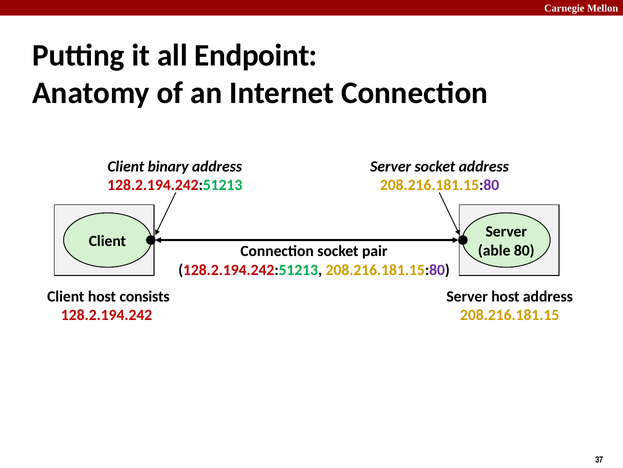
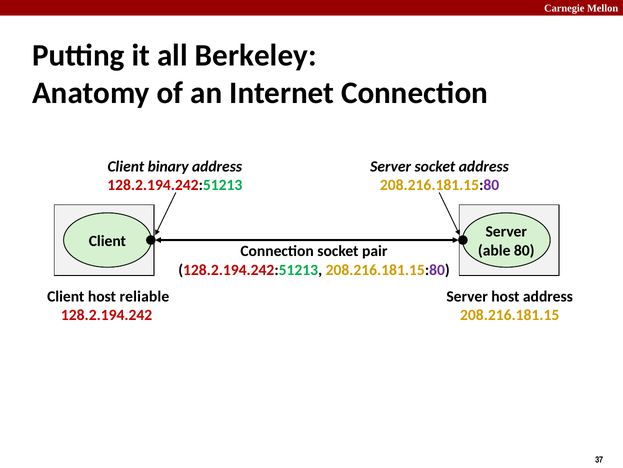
Endpoint: Endpoint -> Berkeley (256, 55)
consists: consists -> reliable (144, 296)
